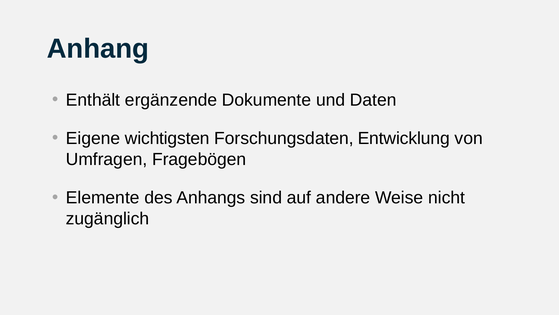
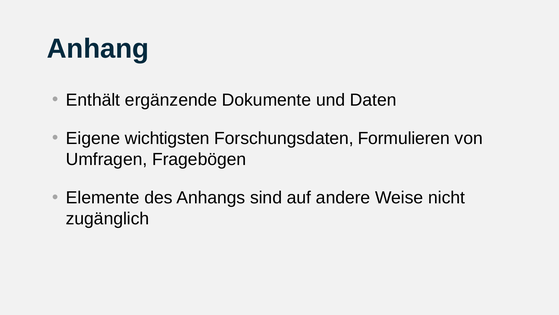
Entwicklung: Entwicklung -> Formulieren (404, 138)
